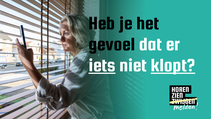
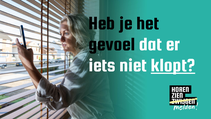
iets underline: present -> none (102, 65)
